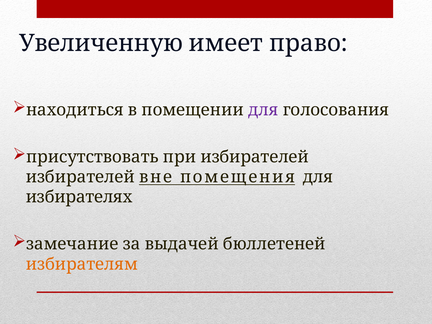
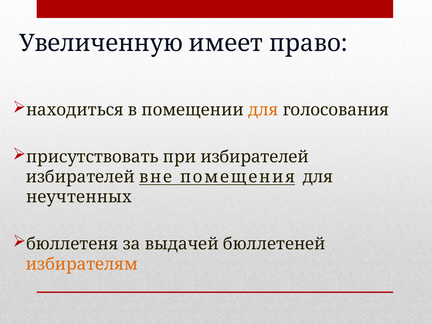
для colour: purple -> orange (263, 110)
избирателях: избирателях -> неучтенных (79, 197)
замечание: замечание -> бюллетеня (72, 244)
